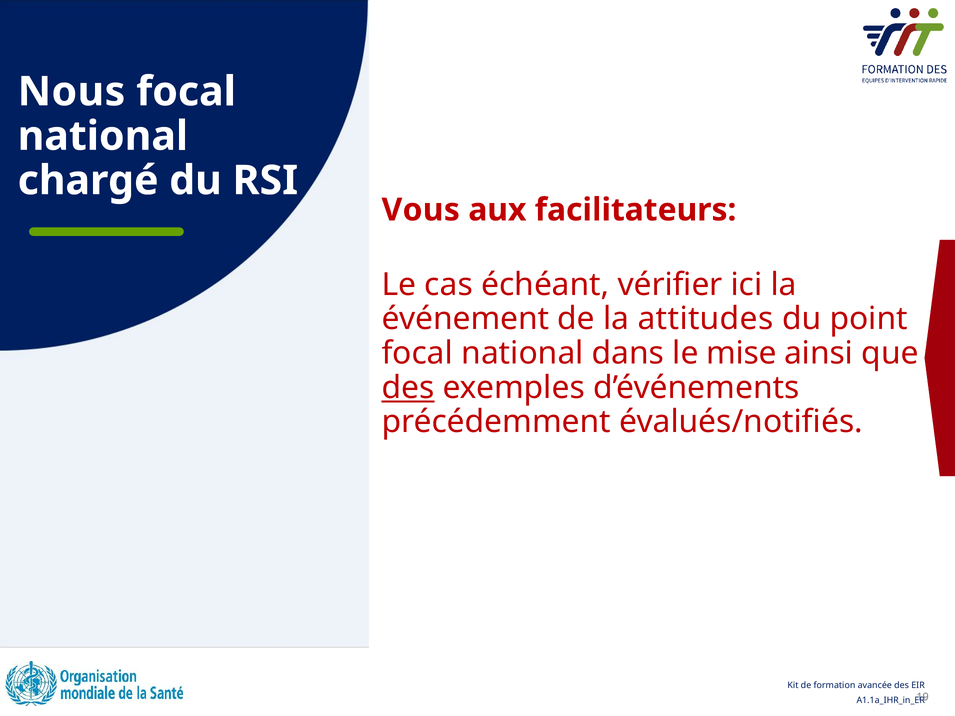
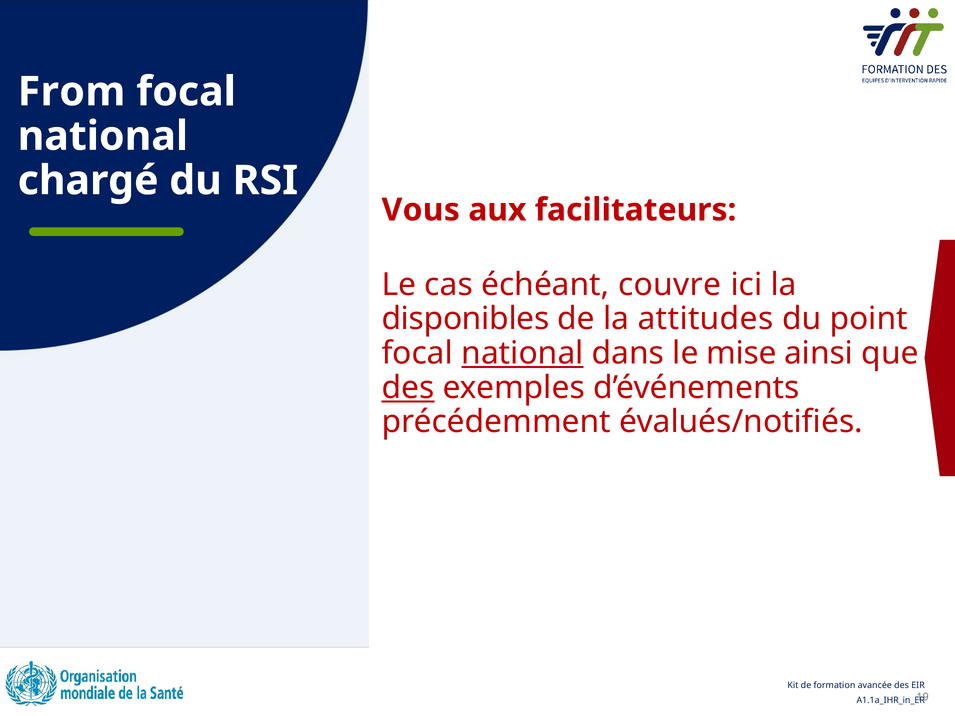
Nous: Nous -> From (72, 92)
vérifier: vérifier -> couvre (670, 285)
événement: événement -> disponibles (465, 319)
national underline: none -> present (522, 353)
